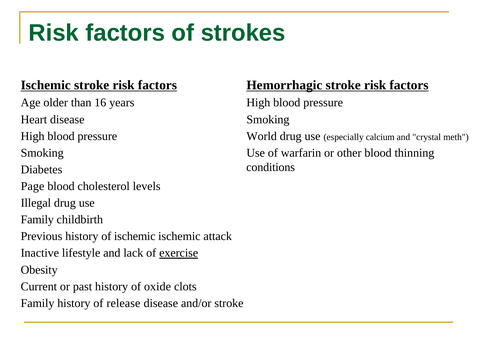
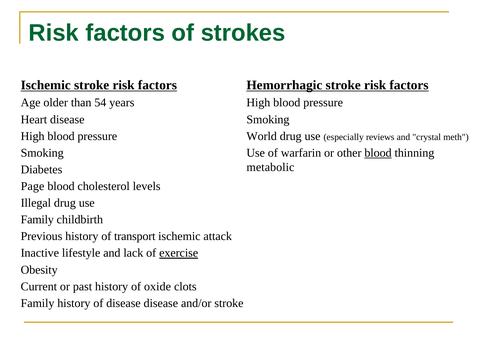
16: 16 -> 54 (100, 103)
calcium: calcium -> reviews (380, 137)
blood underline: none -> present (378, 153)
conditions: conditions -> metabolic (270, 167)
of ischemic: ischemic -> transport (135, 236)
of release: release -> disease (124, 303)
